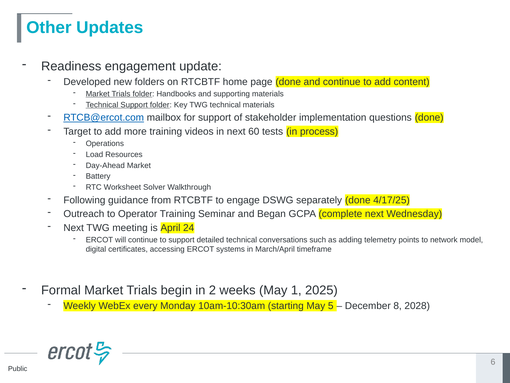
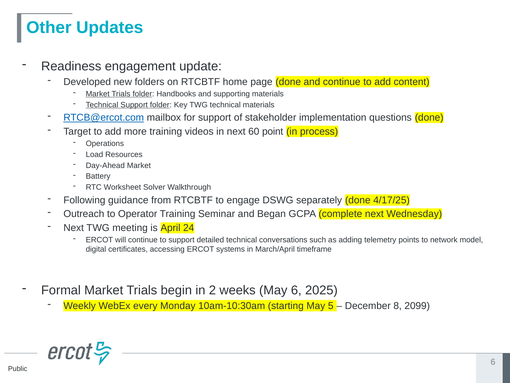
tests: tests -> point (273, 131)
May 1: 1 -> 6 (296, 290)
2028: 2028 -> 2099 (417, 305)
